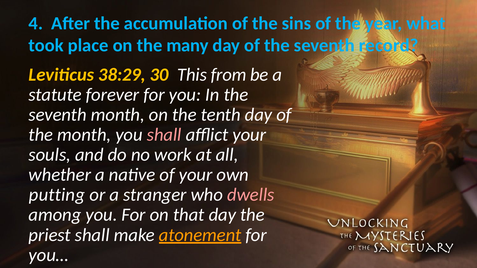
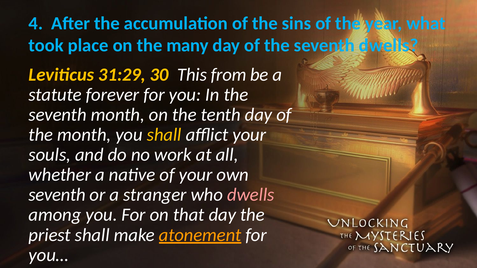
seventh record: record -> dwells (389, 46)
38:29: 38:29 -> 31:29 (122, 75)
shall colour: pink -> yellow (164, 135)
putting: putting -> seventh (57, 195)
